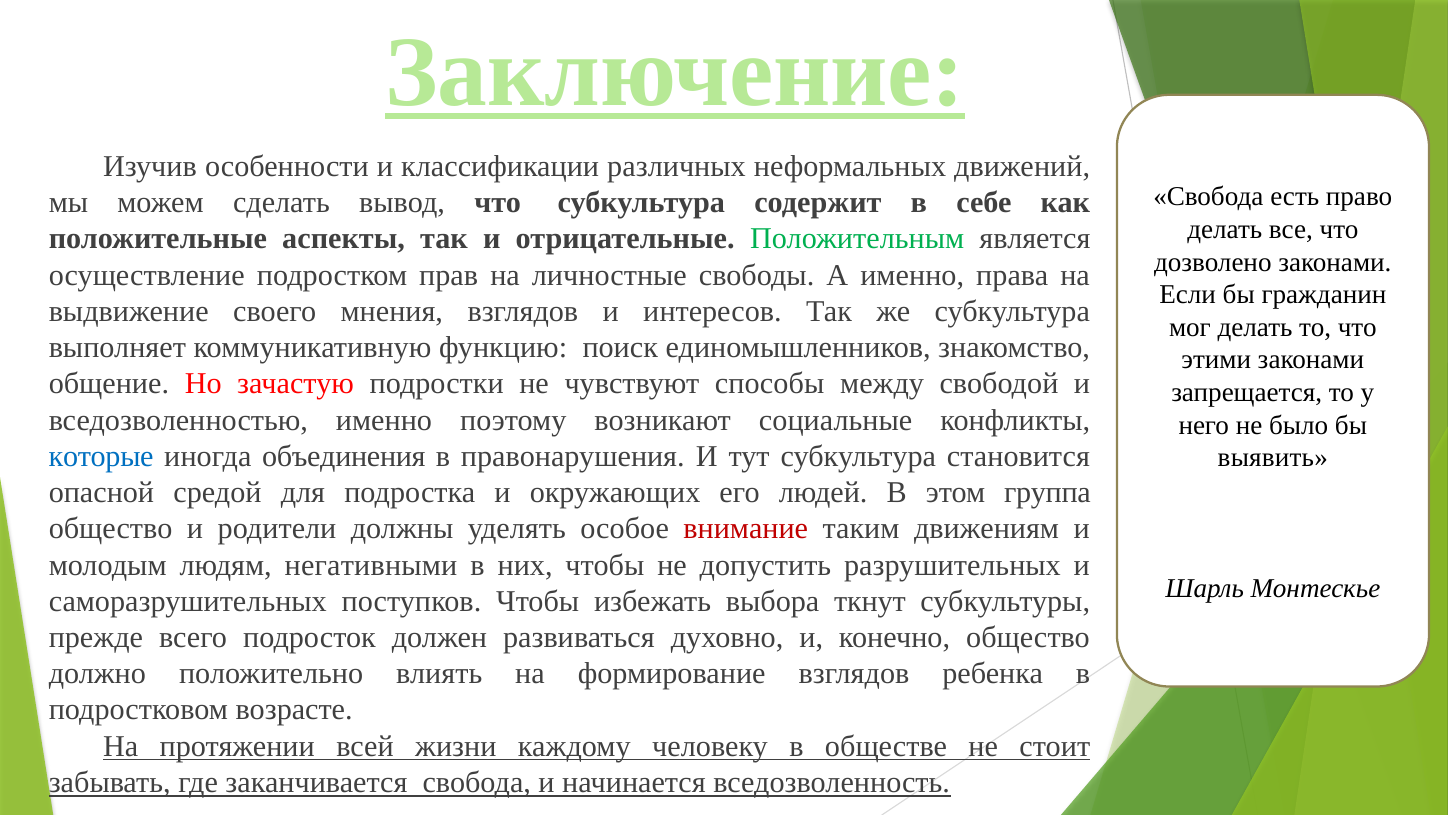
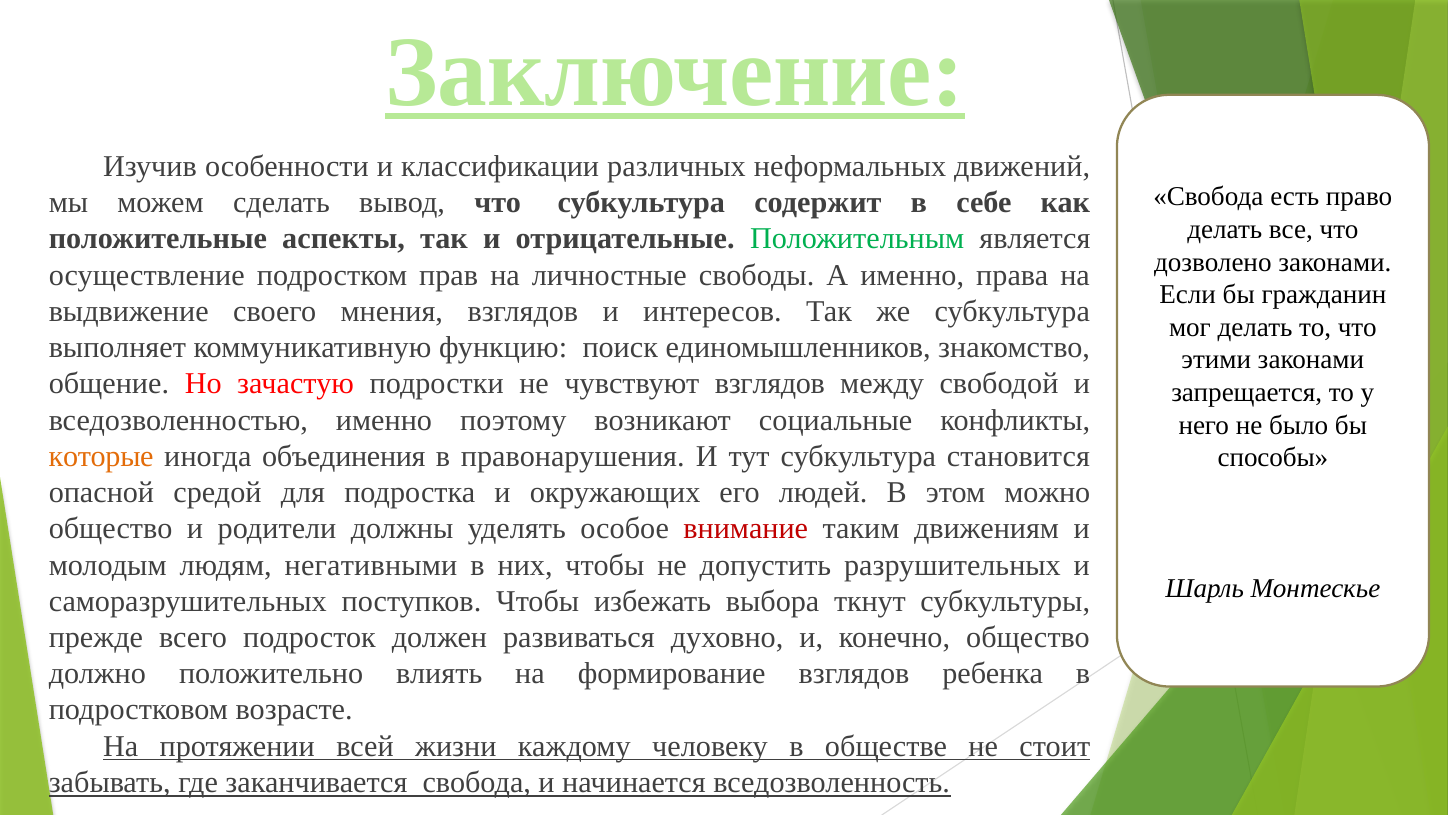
чувствуют способы: способы -> взглядов (770, 384)
которые colour: blue -> orange (101, 456)
выявить: выявить -> способы (1273, 457)
группа: группа -> можно (1047, 492)
